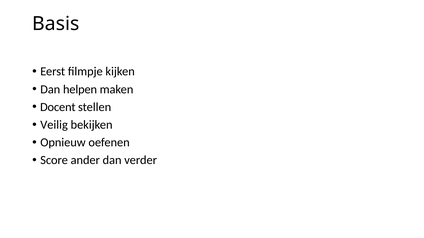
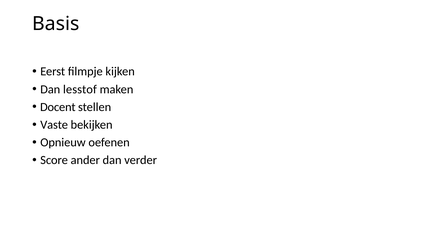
helpen: helpen -> lesstof (80, 89)
Veilig: Veilig -> Vaste (54, 125)
